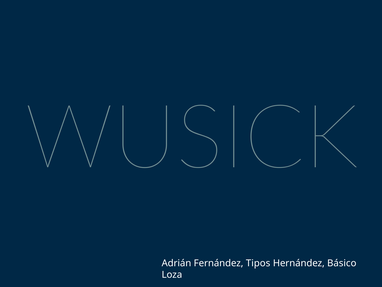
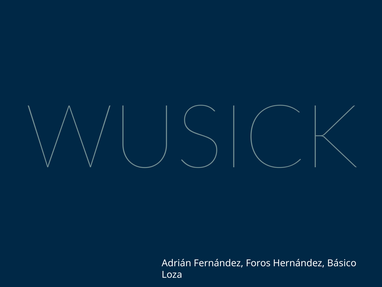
Tipos: Tipos -> Foros (258, 263)
